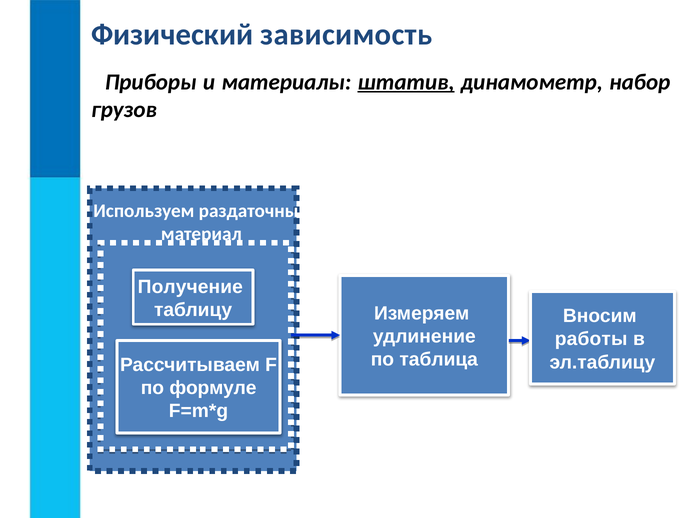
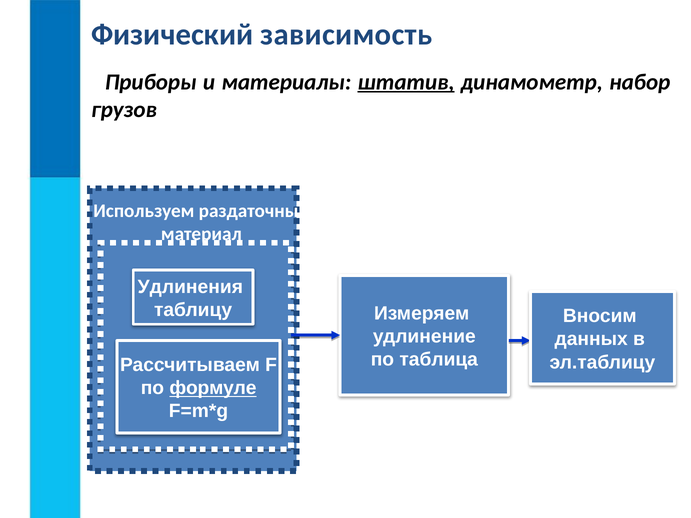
Получение: Получение -> Удлинения (190, 287)
работы: работы -> данных (591, 339)
формуле underline: none -> present (213, 388)
